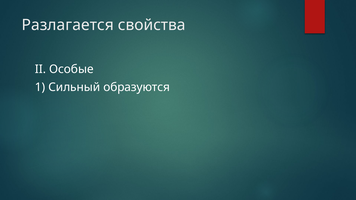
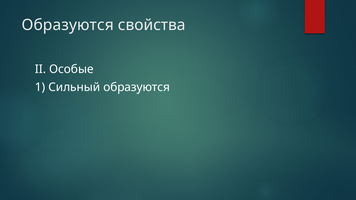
Разлагается: Разлагается -> Образуются (68, 25)
